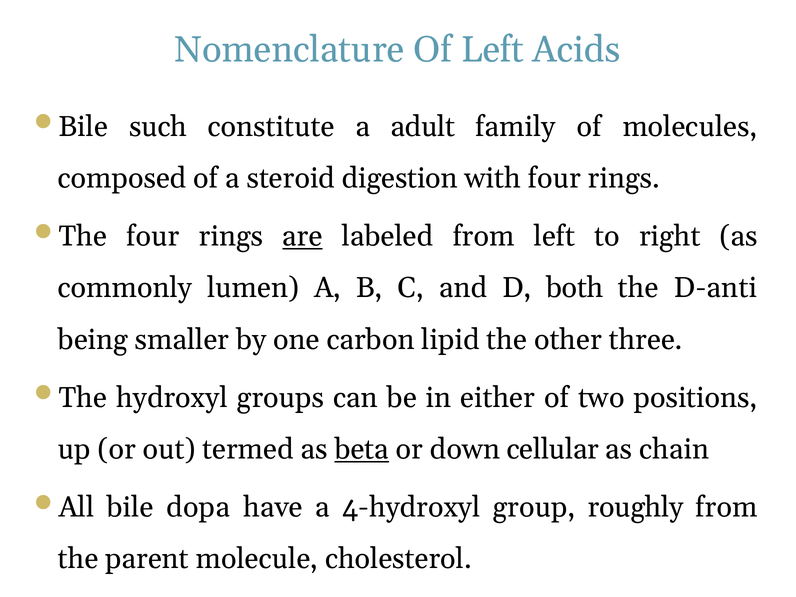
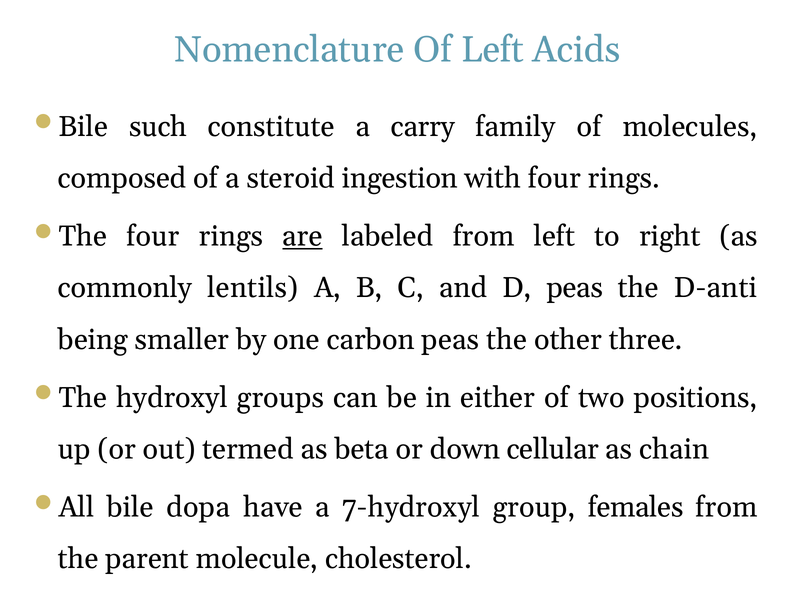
adult: adult -> carry (423, 127)
digestion: digestion -> ingestion (400, 178)
lumen: lumen -> lentils (253, 288)
D both: both -> peas (575, 288)
carbon lipid: lipid -> peas (450, 340)
beta underline: present -> none (362, 449)
4-hydroxyl: 4-hydroxyl -> 7-hydroxyl (411, 507)
roughly: roughly -> females (636, 507)
